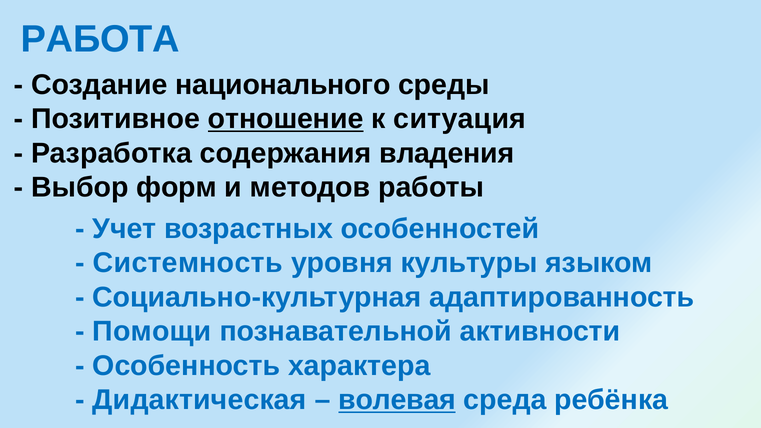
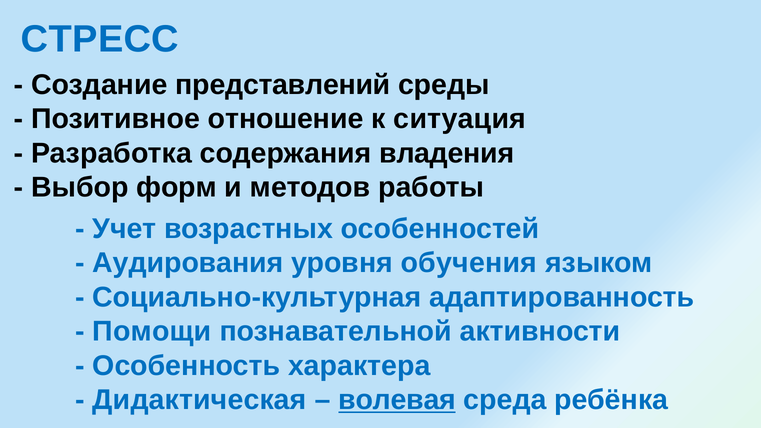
РАБОТА: РАБОТА -> СТРЕСС (100, 39)
национального: национального -> представлений (283, 85)
отношение underline: present -> none (286, 119)
Системность: Системность -> Аудирования (188, 263)
культуры: культуры -> обучения (469, 263)
